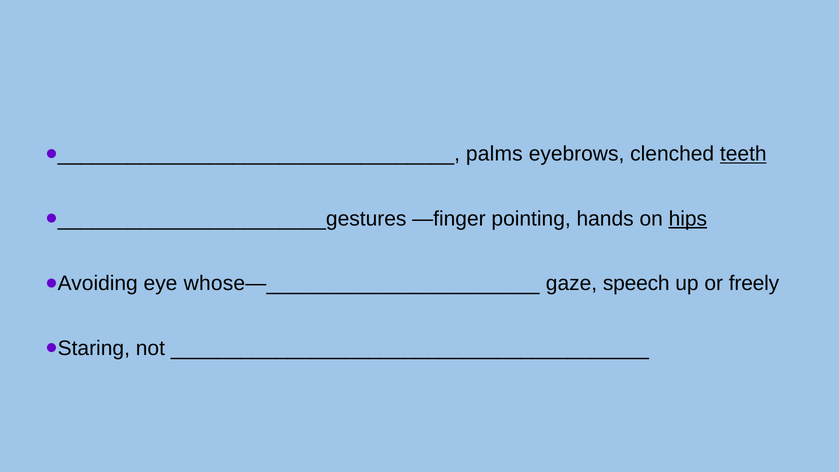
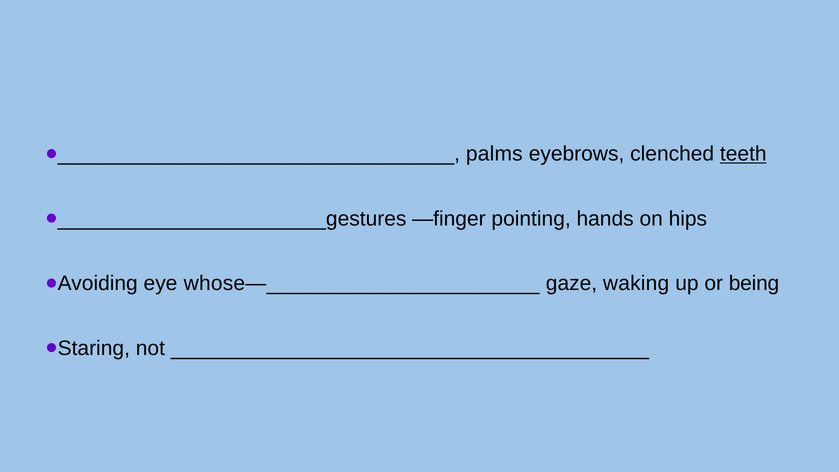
hips underline: present -> none (688, 219)
speech: speech -> waking (636, 283)
freely: freely -> being (754, 283)
